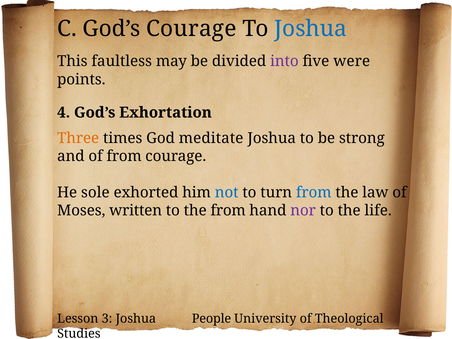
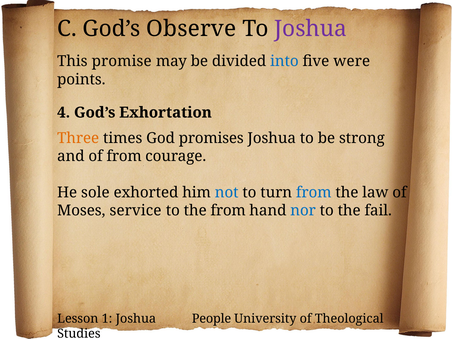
God’s Courage: Courage -> Observe (191, 29)
Joshua colour: blue -> purple (311, 29)
faultless: faultless -> promise (122, 61)
into colour: purple -> blue (284, 61)
meditate: meditate -> promises (211, 138)
written: written -> service (136, 210)
nor colour: purple -> blue (303, 210)
life: life -> fail (378, 210)
3: 3 -> 1 (107, 319)
